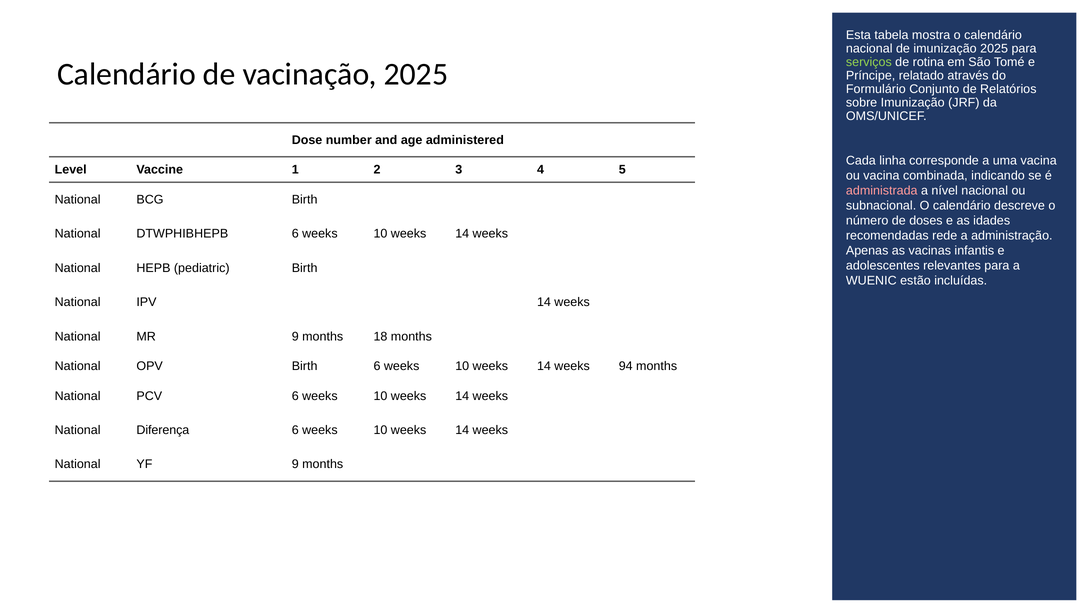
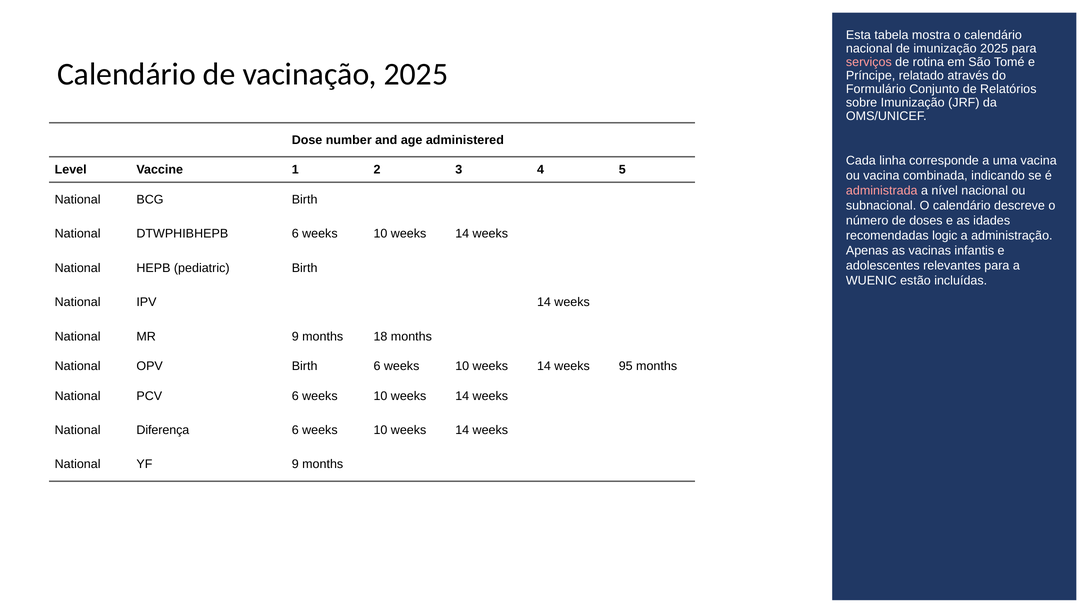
serviços colour: light green -> pink (869, 62)
rede: rede -> logic (945, 236)
94: 94 -> 95 (626, 366)
